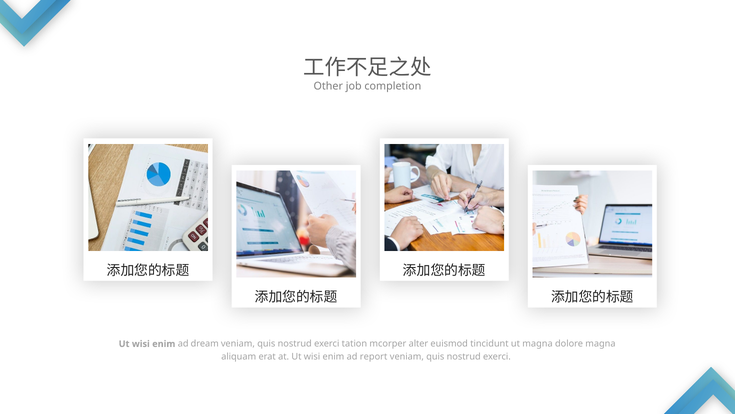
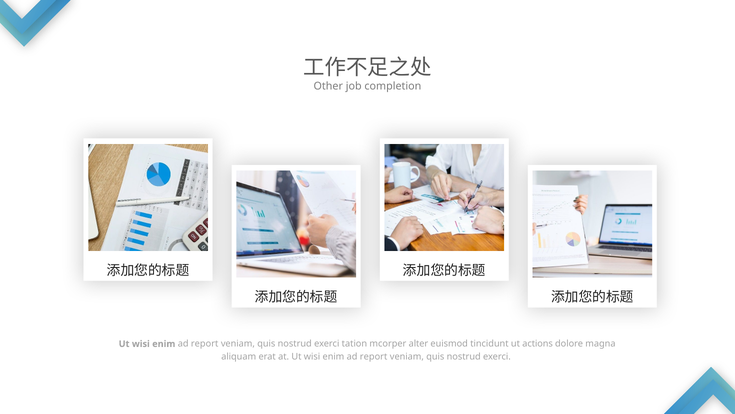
dream: dream -> report (205, 343)
ut magna: magna -> actions (538, 343)
